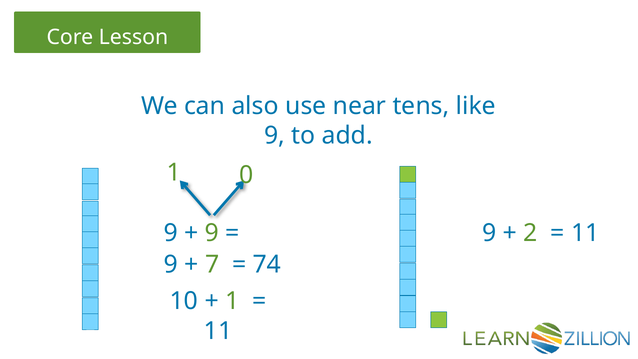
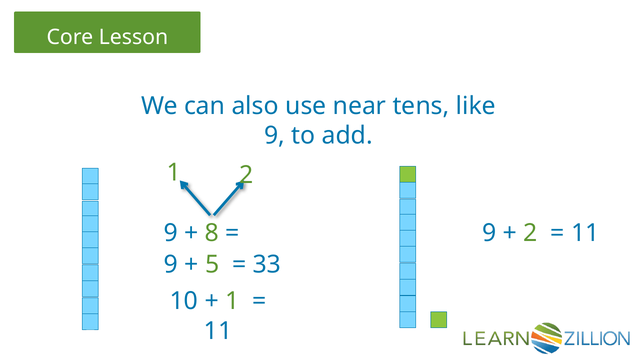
1 0: 0 -> 2 (246, 175)
9: 9 -> 8 (212, 233)
7: 7 -> 5 (212, 264)
74: 74 -> 33 (267, 264)
